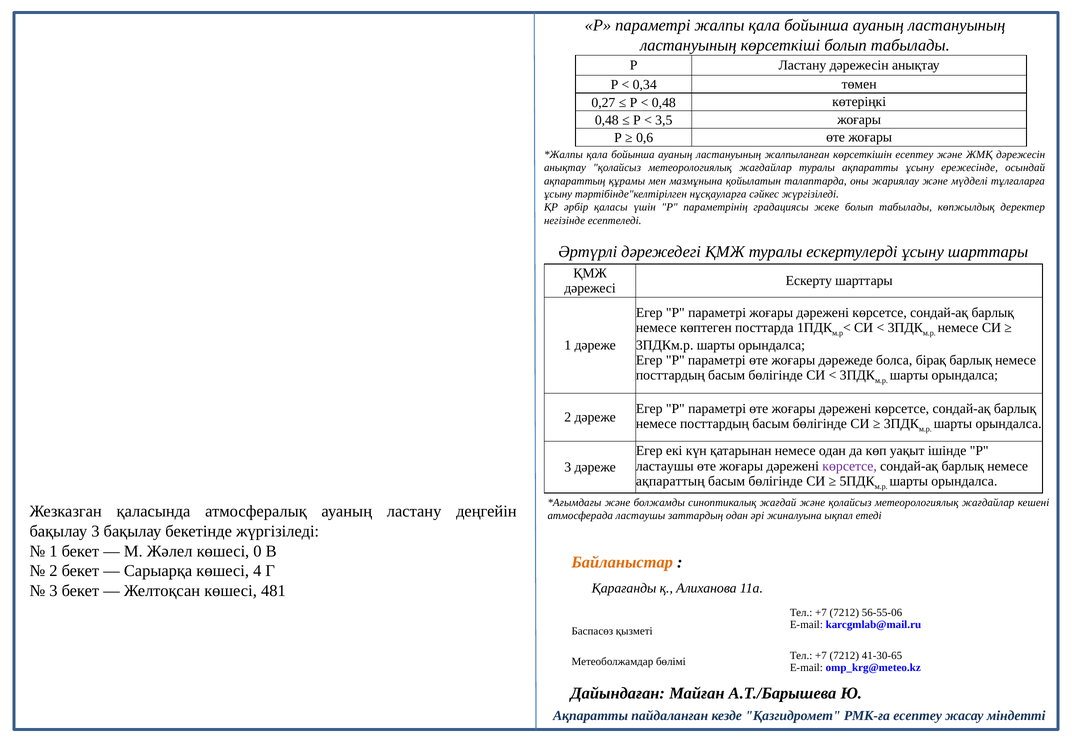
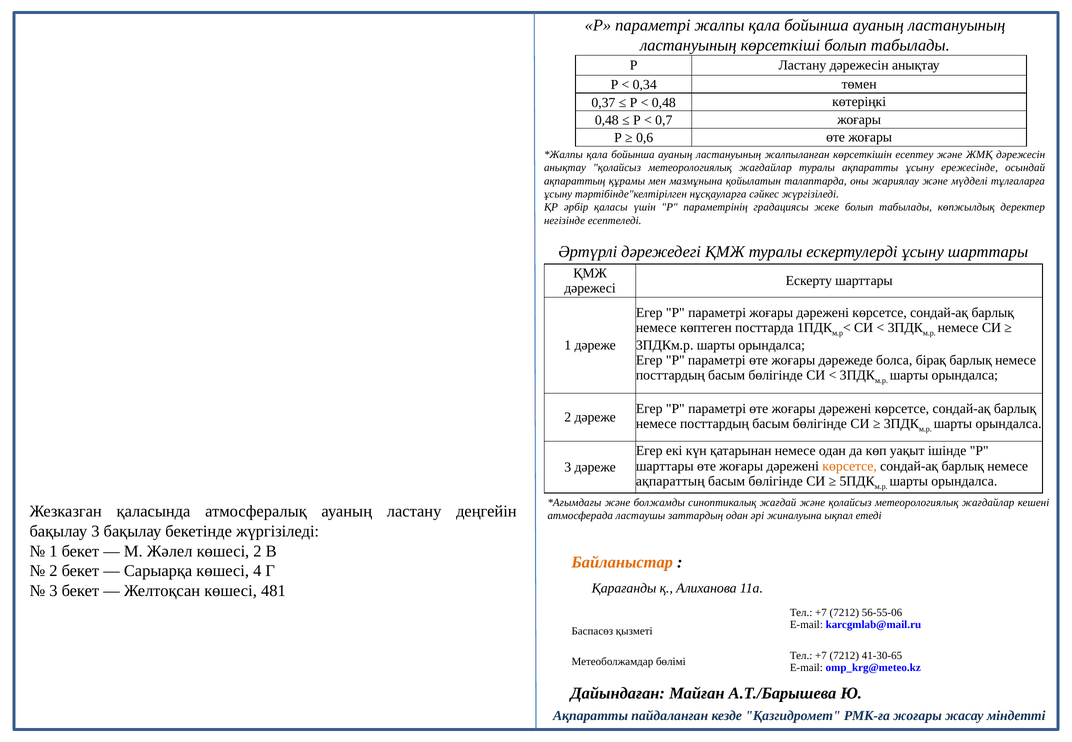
0,27: 0,27 -> 0,37 (603, 103)
3,5: 3,5 -> 0,7 (664, 120)
ластаушы: ластаушы -> шарттары (665, 466)
көрсетсе colour: purple -> orange (850, 466)
көшесі 0: 0 -> 2 (257, 551)
РМК-ға есептеу: есептеу -> жоғары (918, 716)
